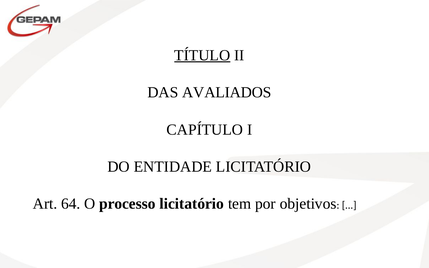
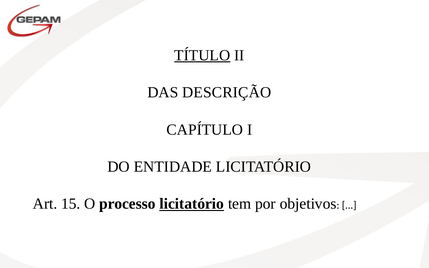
AVALIADOS: AVALIADOS -> DESCRIÇÃO (227, 92)
64: 64 -> 15 (71, 204)
licitatório underline: none -> present (192, 204)
